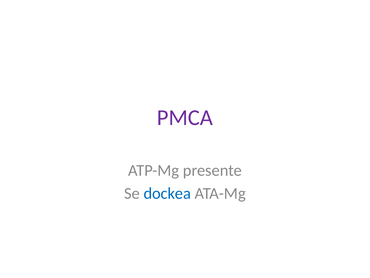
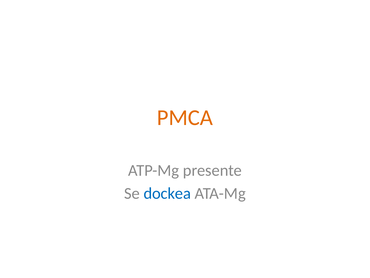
PMCA colour: purple -> orange (185, 118)
